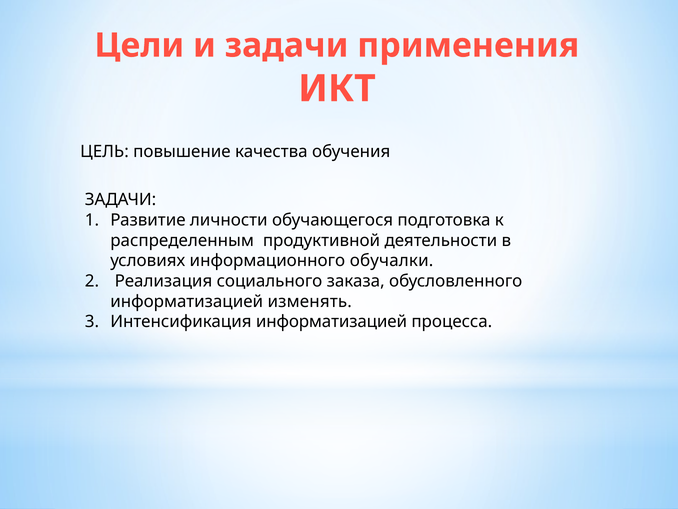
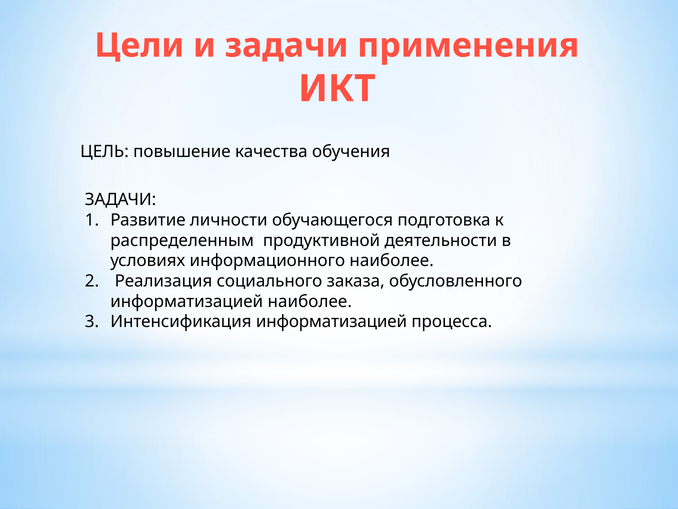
информационного обучалки: обучалки -> наиболее (392, 261)
информатизацией изменять: изменять -> наиболее (310, 301)
